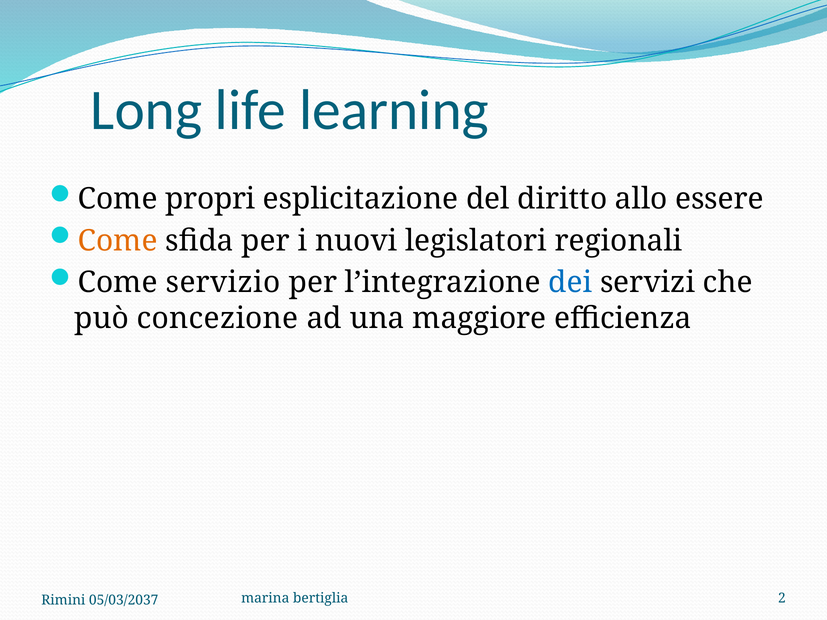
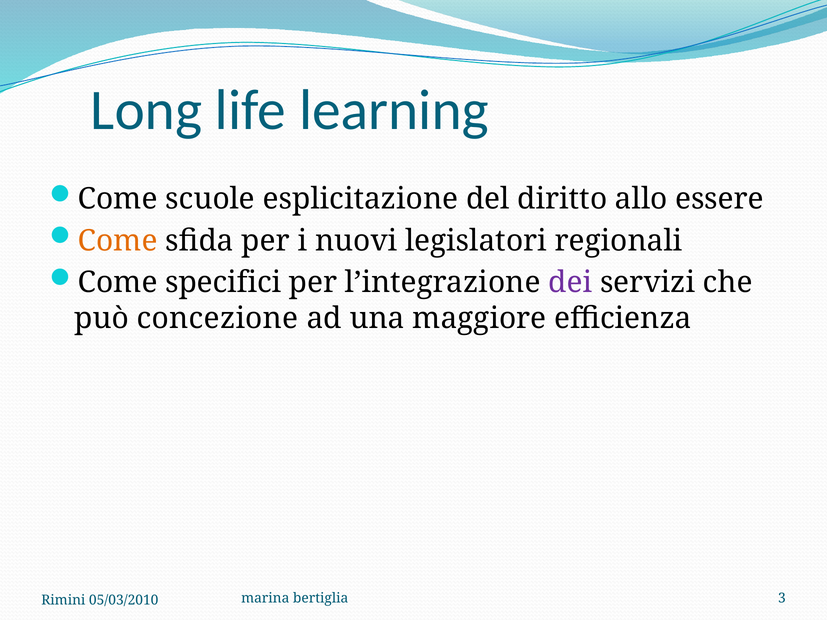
propri: propri -> scuole (210, 199)
servizio: servizio -> specifici (223, 283)
dei colour: blue -> purple (570, 283)
2: 2 -> 3 (782, 598)
05/03/2037: 05/03/2037 -> 05/03/2010 (124, 601)
